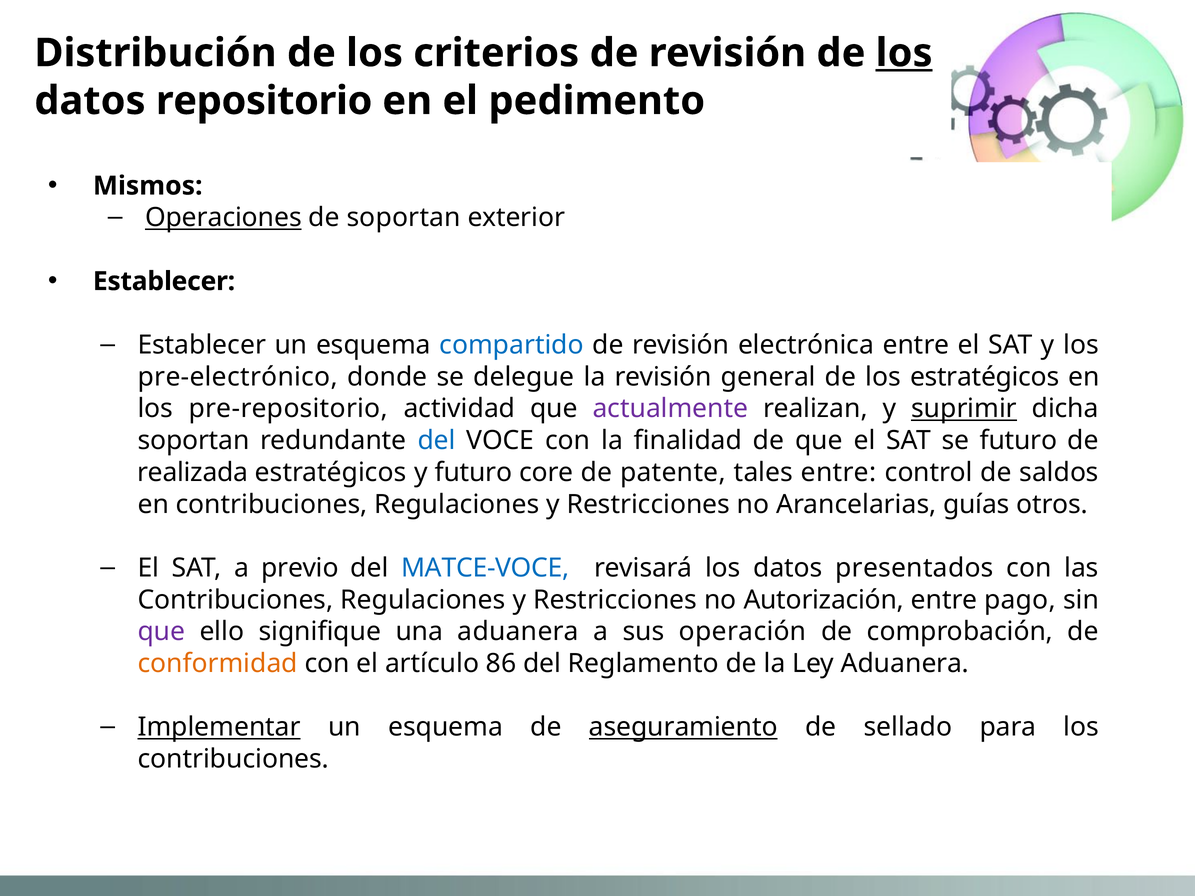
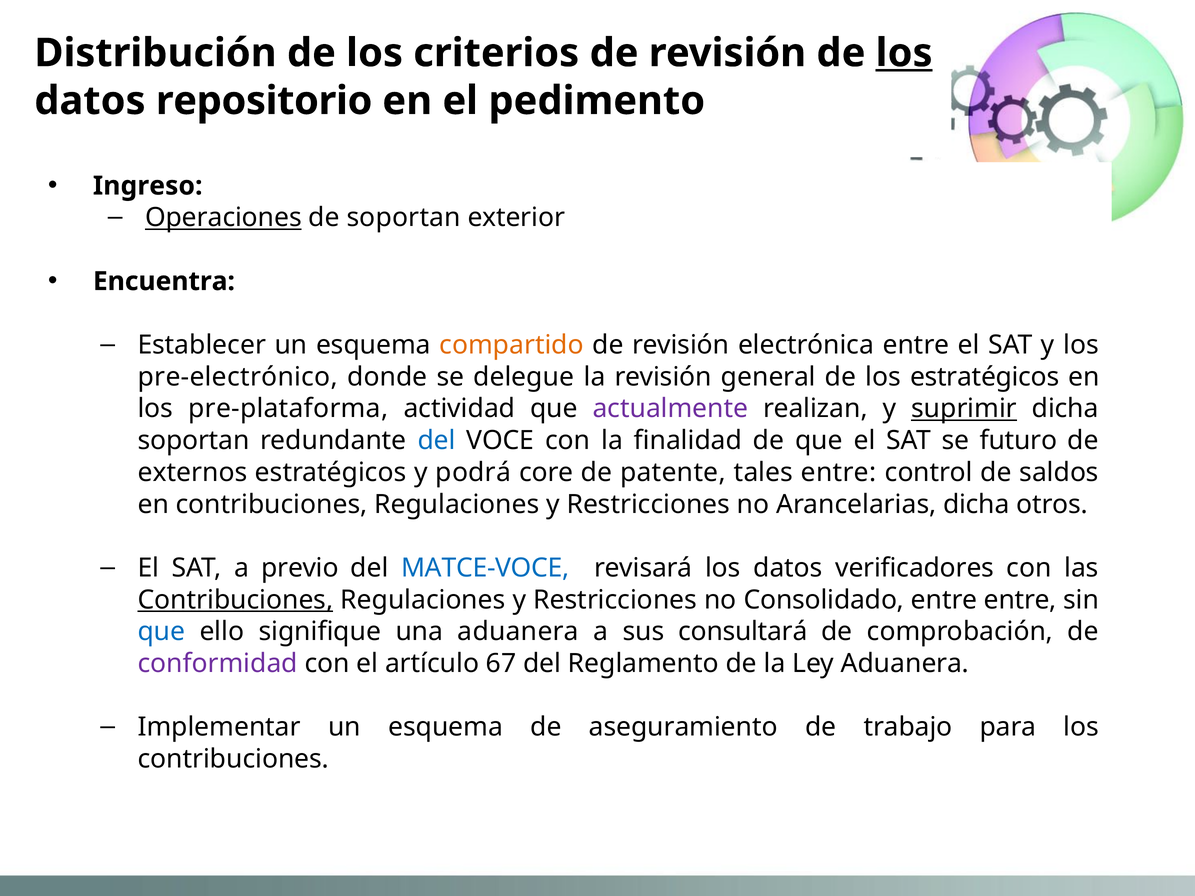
Mismos: Mismos -> Ingreso (148, 186)
Establecer: Establecer -> Encuentra (164, 281)
compartido colour: blue -> orange (512, 345)
pre-repositorio: pre-repositorio -> pre-plataforma (288, 409)
realizada: realizada -> externos (192, 473)
y futuro: futuro -> podrá (473, 473)
Arancelarias guías: guías -> dicha (976, 504)
presentados: presentados -> verificadores (915, 568)
Contribuciones underline: none -> present (235, 600)
Autorización: Autorización -> Consolidado (824, 600)
entre pago: pago -> entre (1020, 600)
que colour: purple -> blue (161, 632)
operación: operación -> consultará (743, 632)
conformidad colour: orange -> purple (218, 664)
86: 86 -> 67 (501, 664)
Implementar underline: present -> none (219, 727)
aseguramiento underline: present -> none (683, 727)
sellado: sellado -> trabajo (908, 727)
